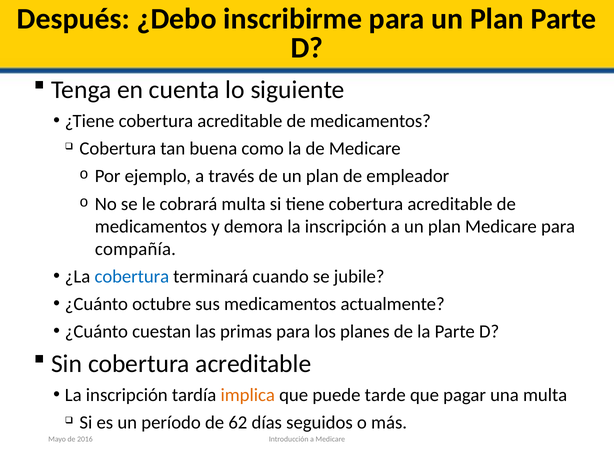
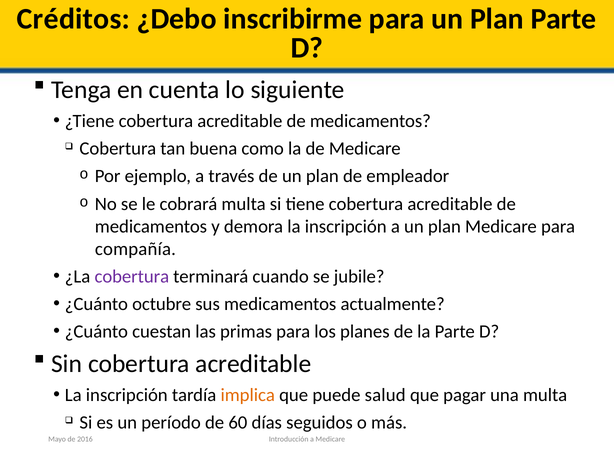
Después: Después -> Créditos (73, 19)
cobertura colour: blue -> purple (132, 277)
tarde: tarde -> salud (385, 395)
62: 62 -> 60 (238, 423)
